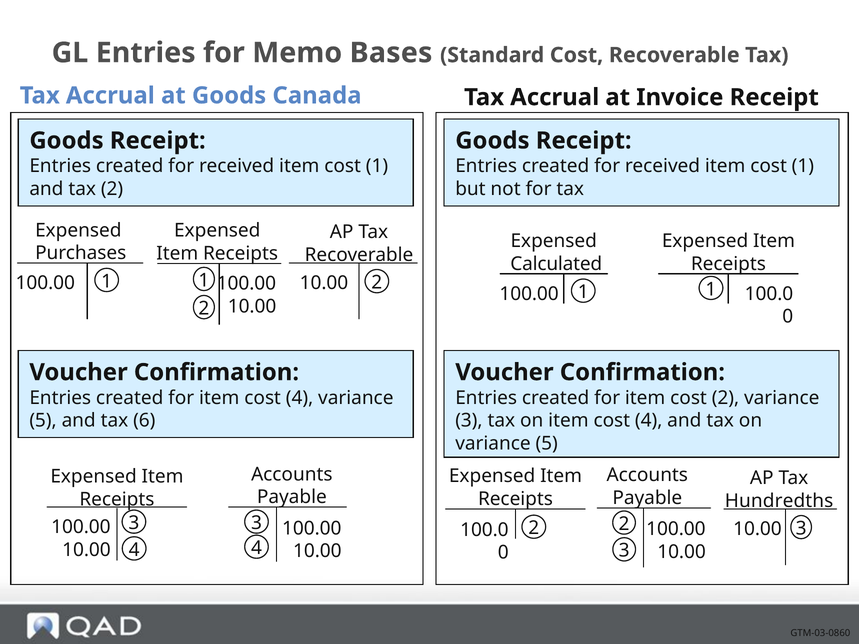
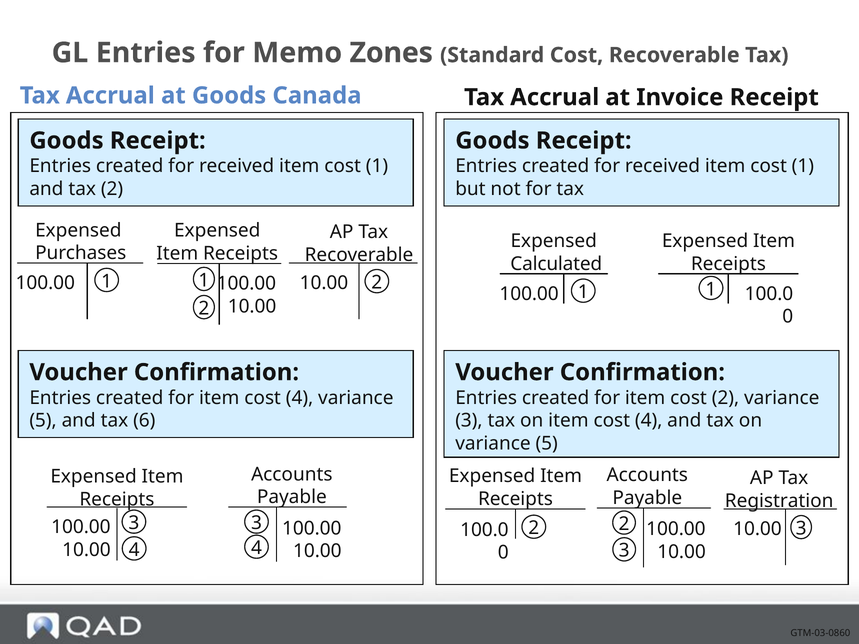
Bases: Bases -> Zones (391, 53)
Hundredths: Hundredths -> Registration (779, 501)
